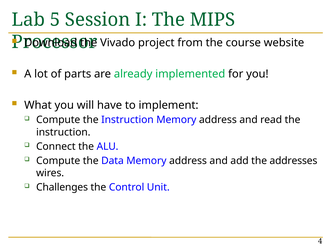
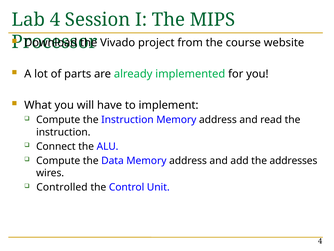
Lab 5: 5 -> 4 (55, 20)
Challenges: Challenges -> Controlled (62, 187)
